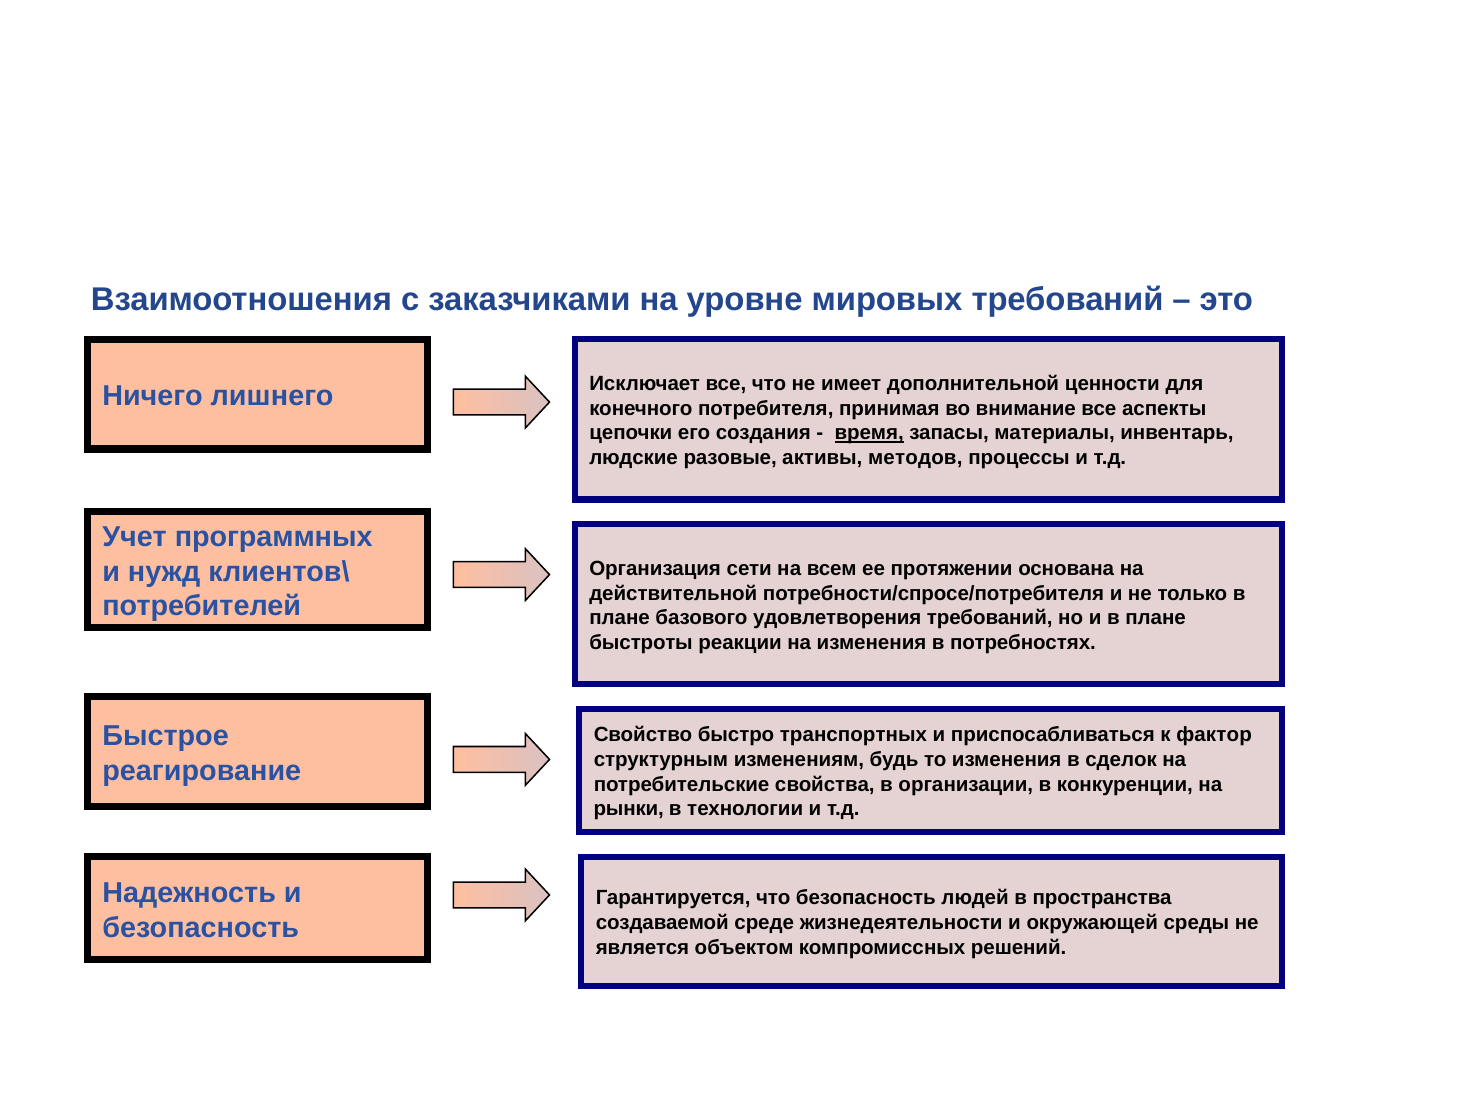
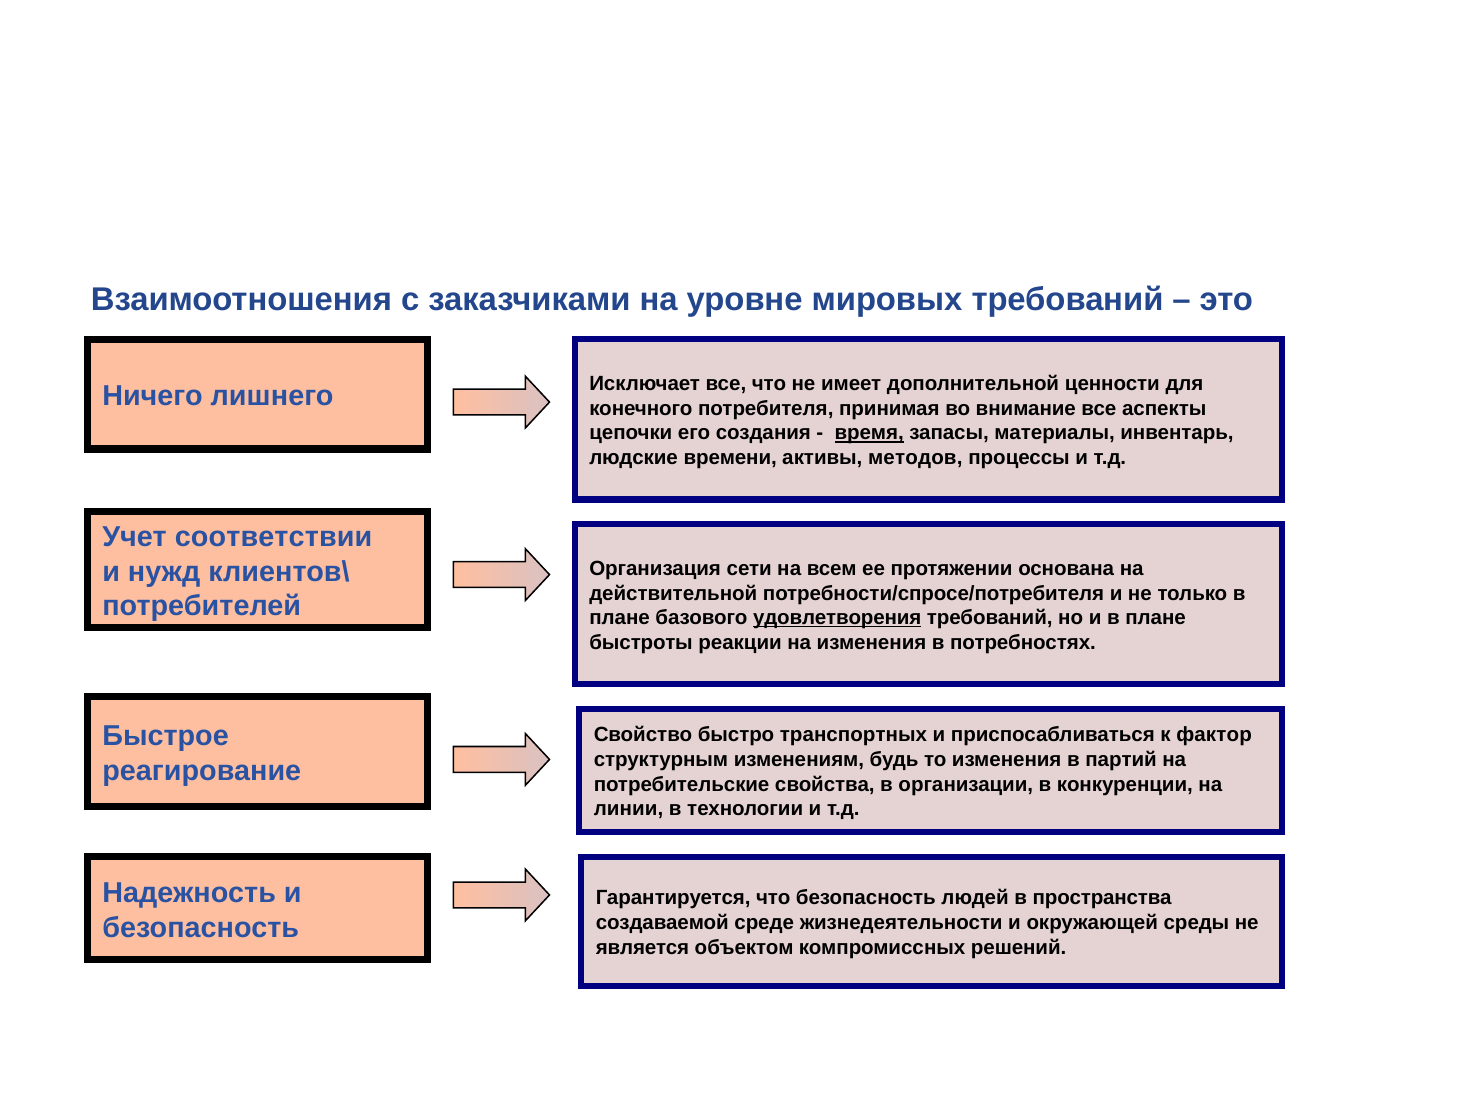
разовые: разовые -> времени (730, 458)
программных: программных -> соответствии (274, 537)
удовлетворения underline: none -> present (837, 618)
сделок: сделок -> партий (1121, 760)
рынки: рынки -> линии (629, 809)
